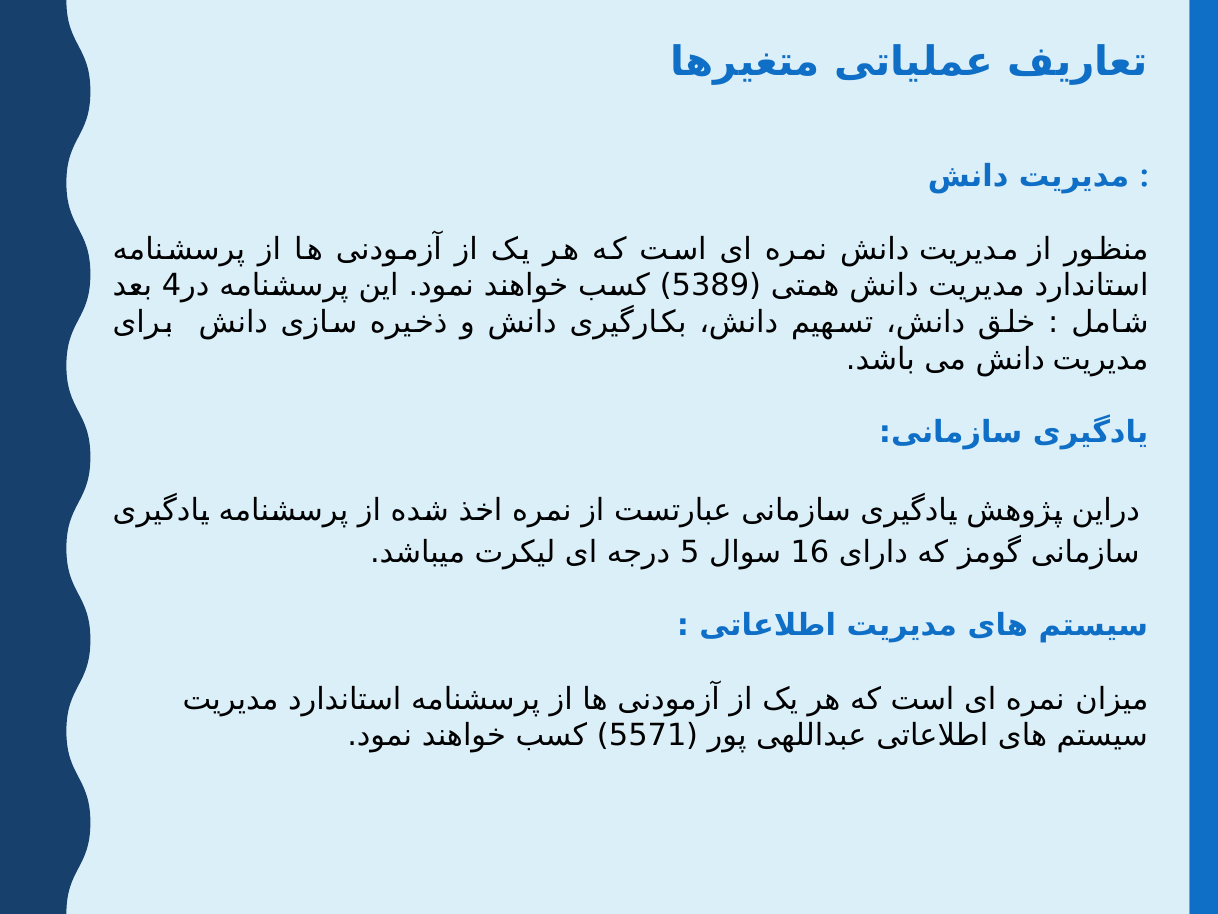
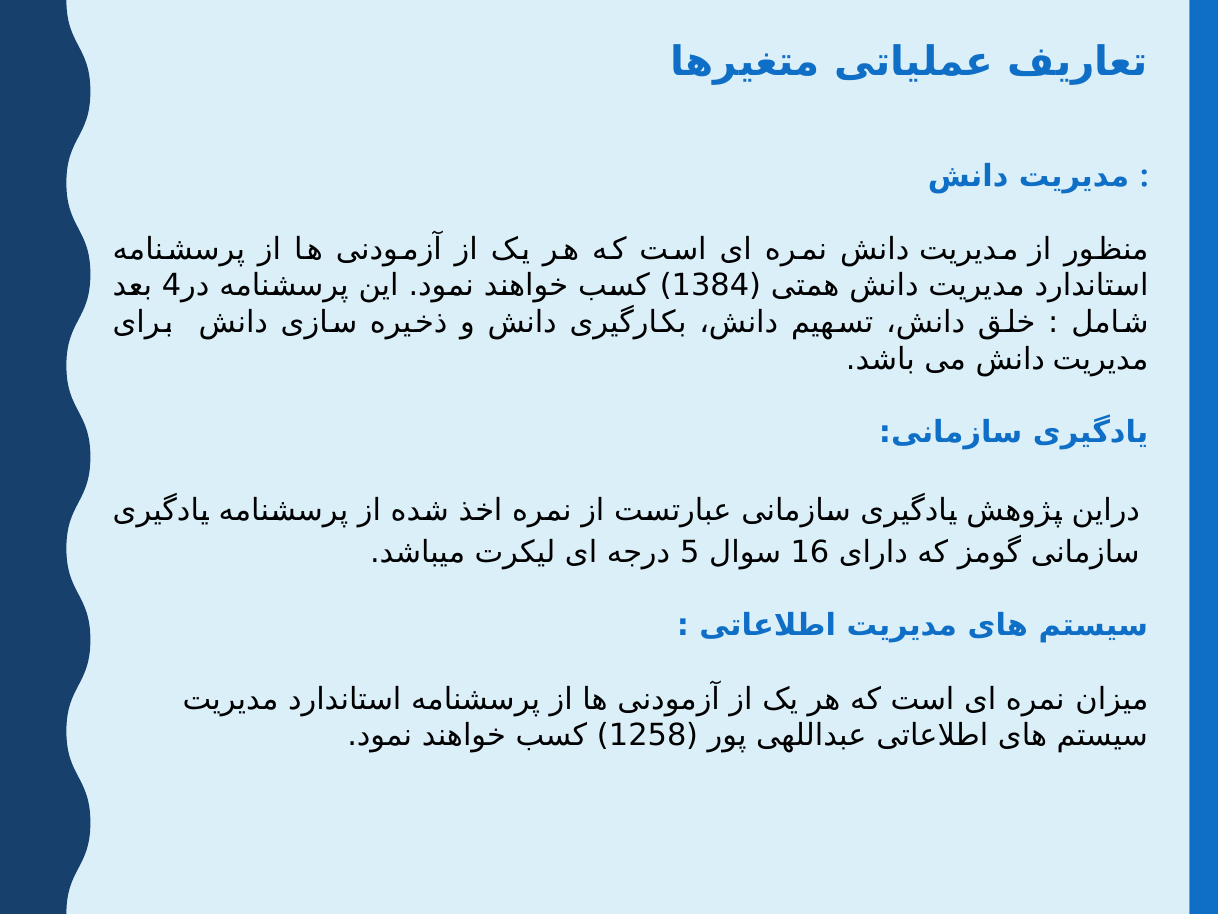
5389: 5389 -> 1384 (710, 286)
5571: 5571 -> 1258 (648, 735)
